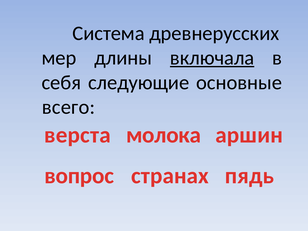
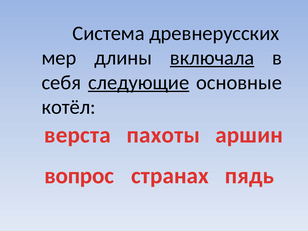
следующие underline: none -> present (139, 83)
всего: всего -> котёл (69, 107)
молока: молока -> пахоты (163, 135)
